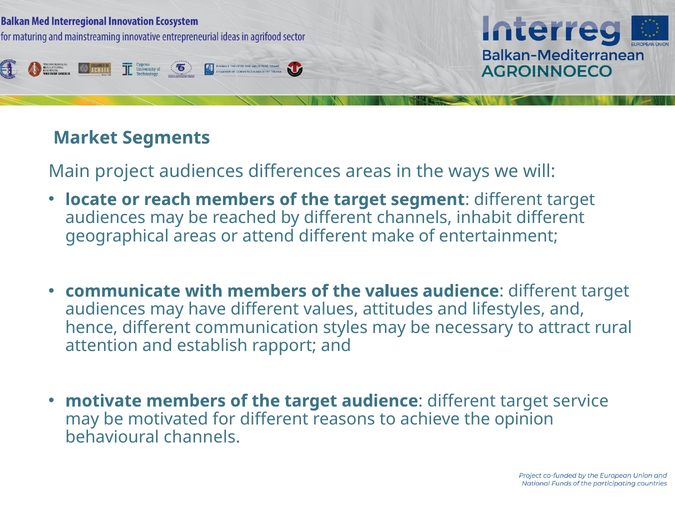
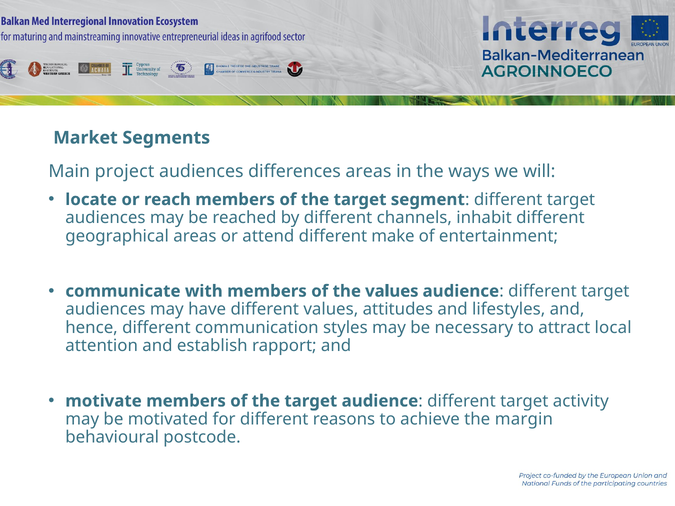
rural: rural -> local (613, 328)
service: service -> activity (581, 401)
opinion: opinion -> margin (524, 419)
behavioural channels: channels -> postcode (202, 438)
